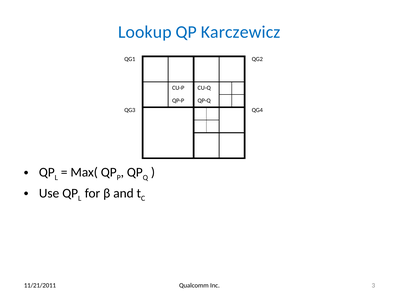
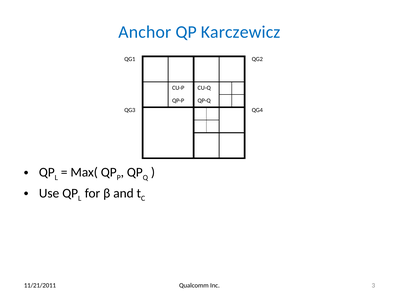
Lookup: Lookup -> Anchor (145, 32)
